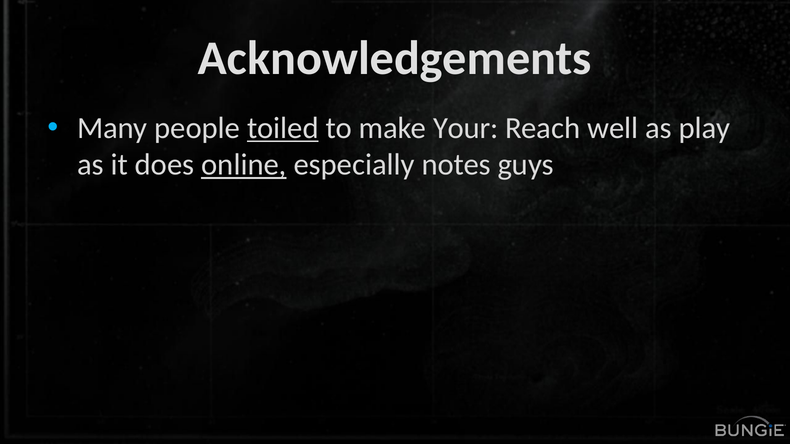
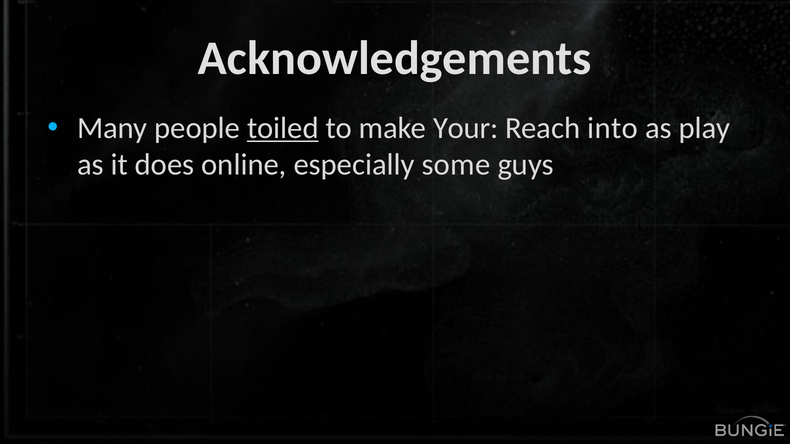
well: well -> into (613, 128)
online underline: present -> none (244, 165)
notes: notes -> some (456, 165)
